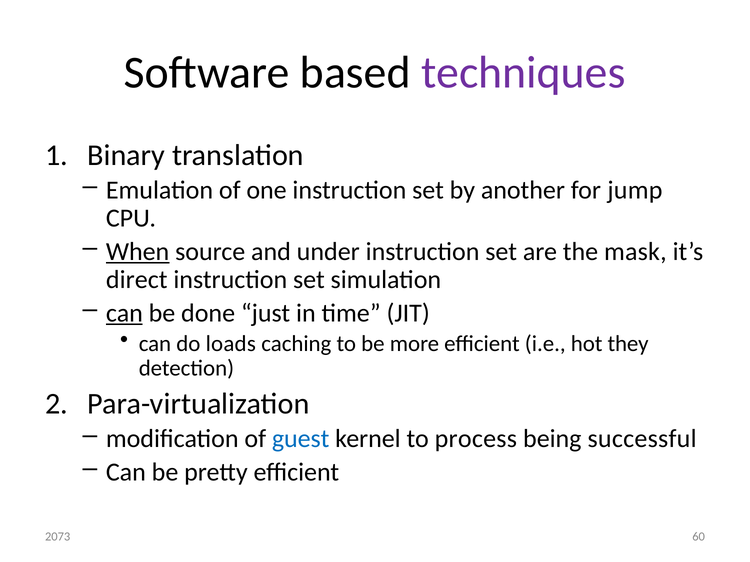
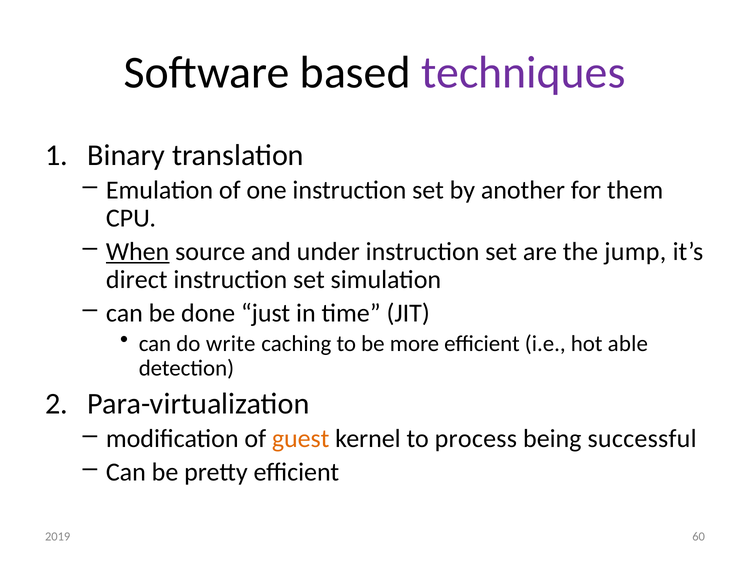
jump: jump -> them (635, 190)
mask: mask -> jump (635, 252)
can underline: present -> none (124, 313)
loads: loads -> write (231, 344)
they: they -> able (628, 344)
guest colour: blue -> orange (301, 439)
2073: 2073 -> 2019 (58, 537)
